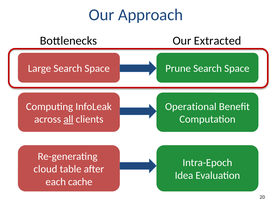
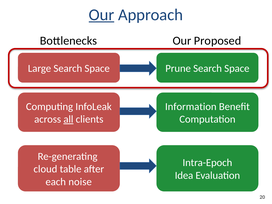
Our underline: none -> present (102, 15)
Extracted: Extracted -> Proposed (218, 41)
Operational: Operational -> Information (191, 107)
cache: cache -> noise (80, 182)
